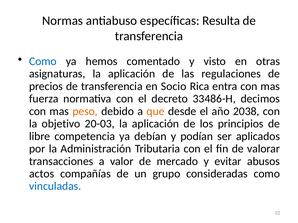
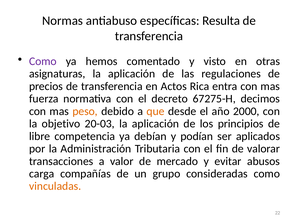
Como colour: blue -> purple (43, 61)
Socio: Socio -> Actos (174, 86)
33486-H: 33486-H -> 67275-H (214, 99)
2038: 2038 -> 2000 (246, 111)
actos: actos -> carga (42, 174)
vinculadas colour: blue -> orange (55, 187)
